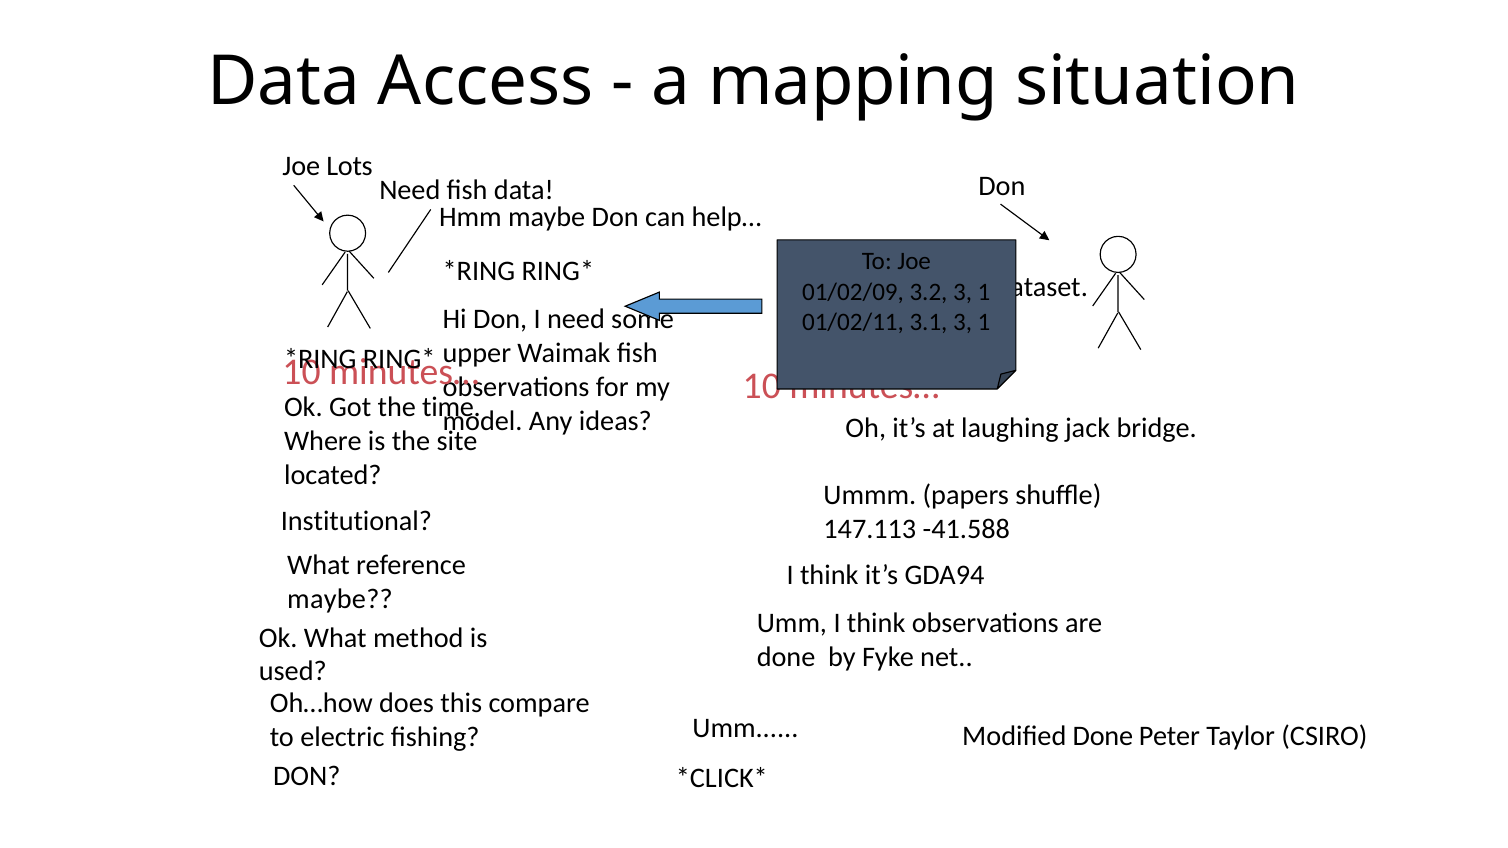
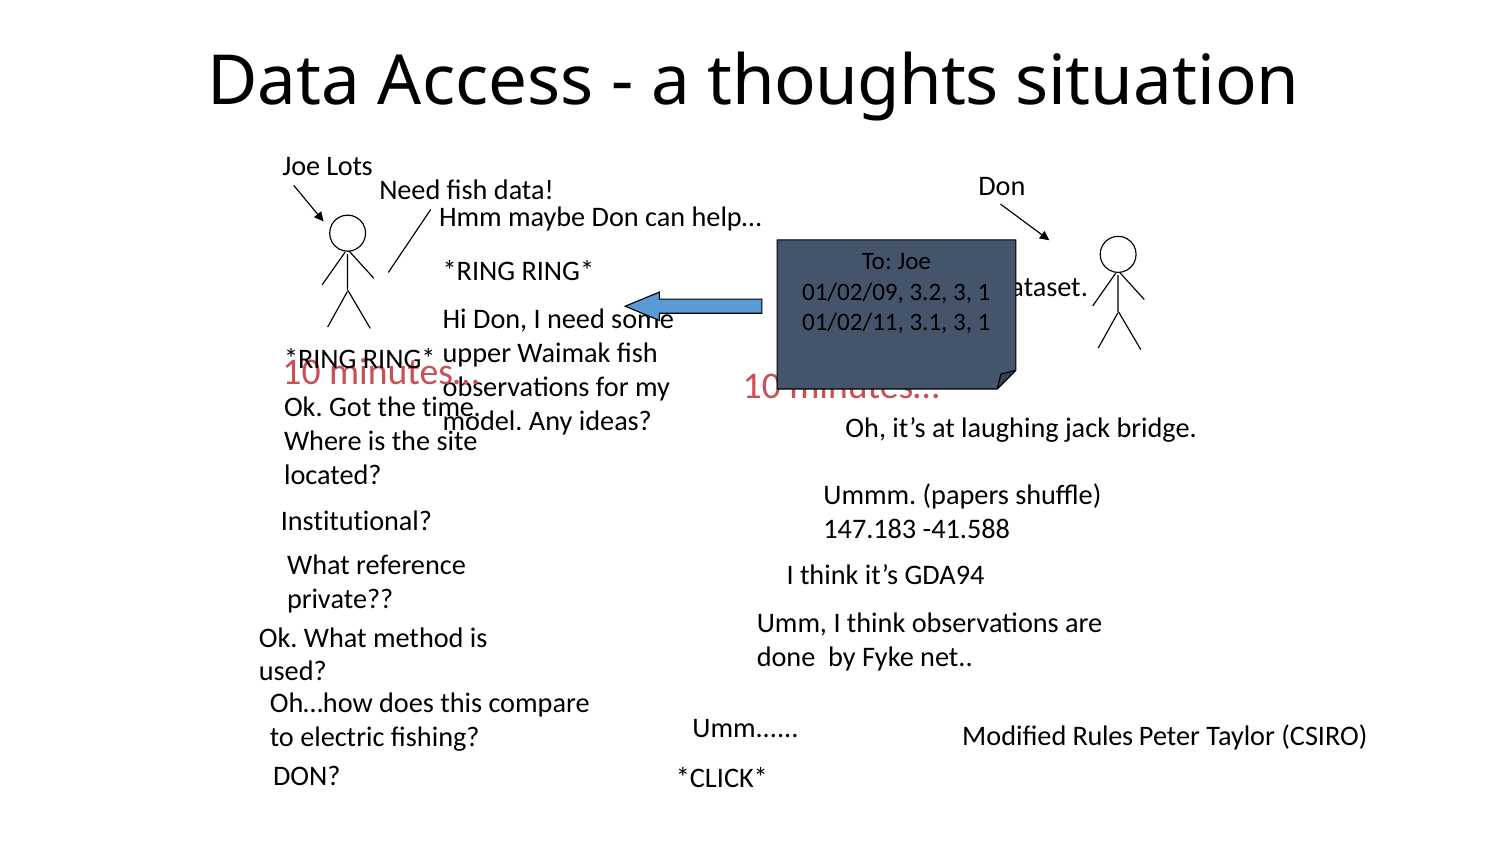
mapping: mapping -> thoughts (853, 82)
147.113: 147.113 -> 147.183 (870, 529)
maybe: maybe -> private (340, 600)
Modified Done: Done -> Rules (1103, 737)
